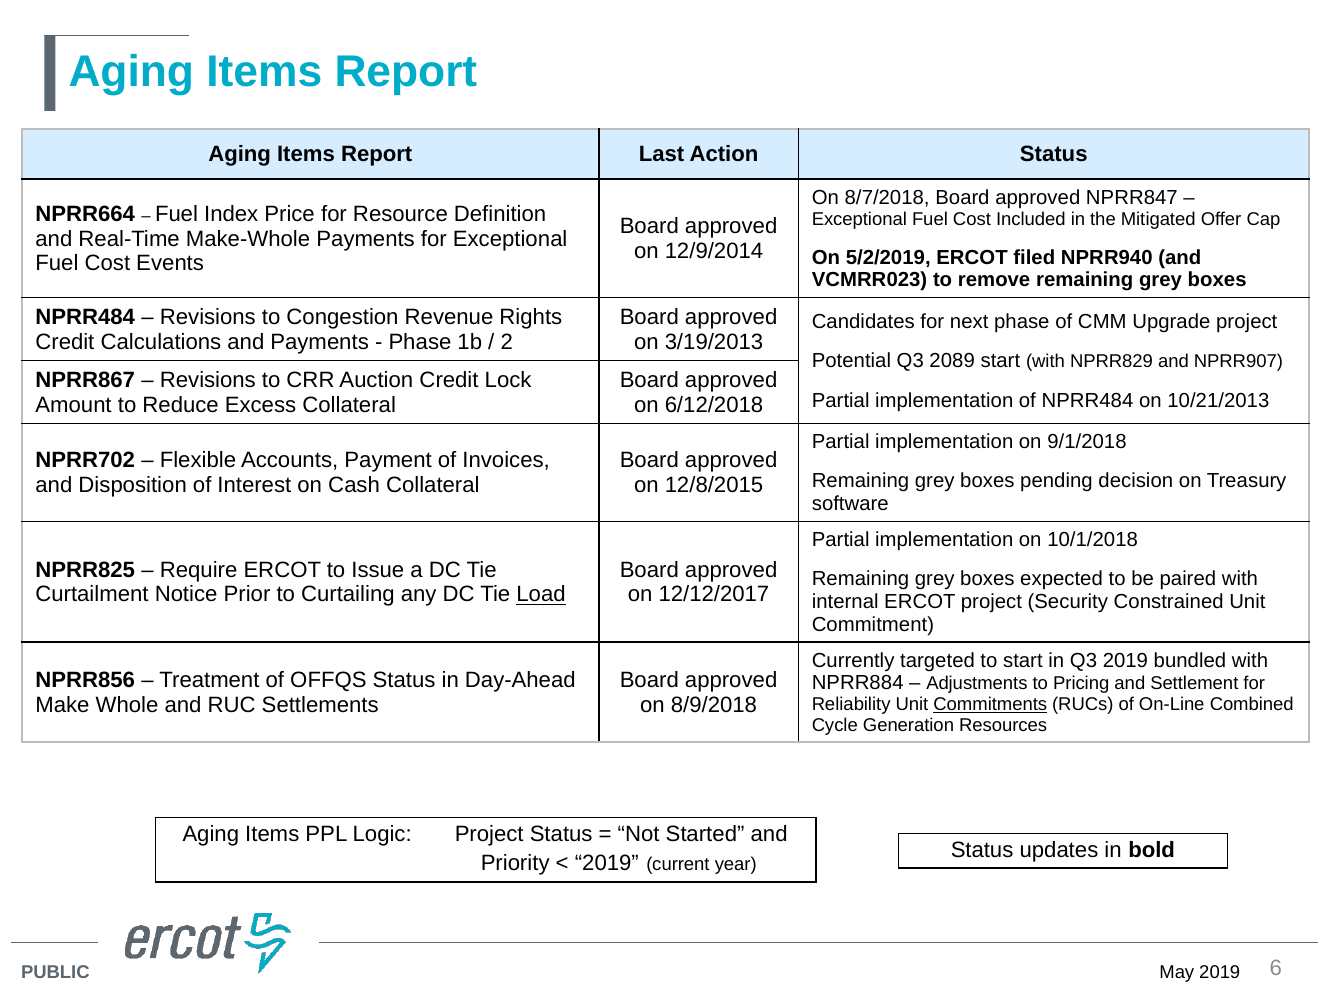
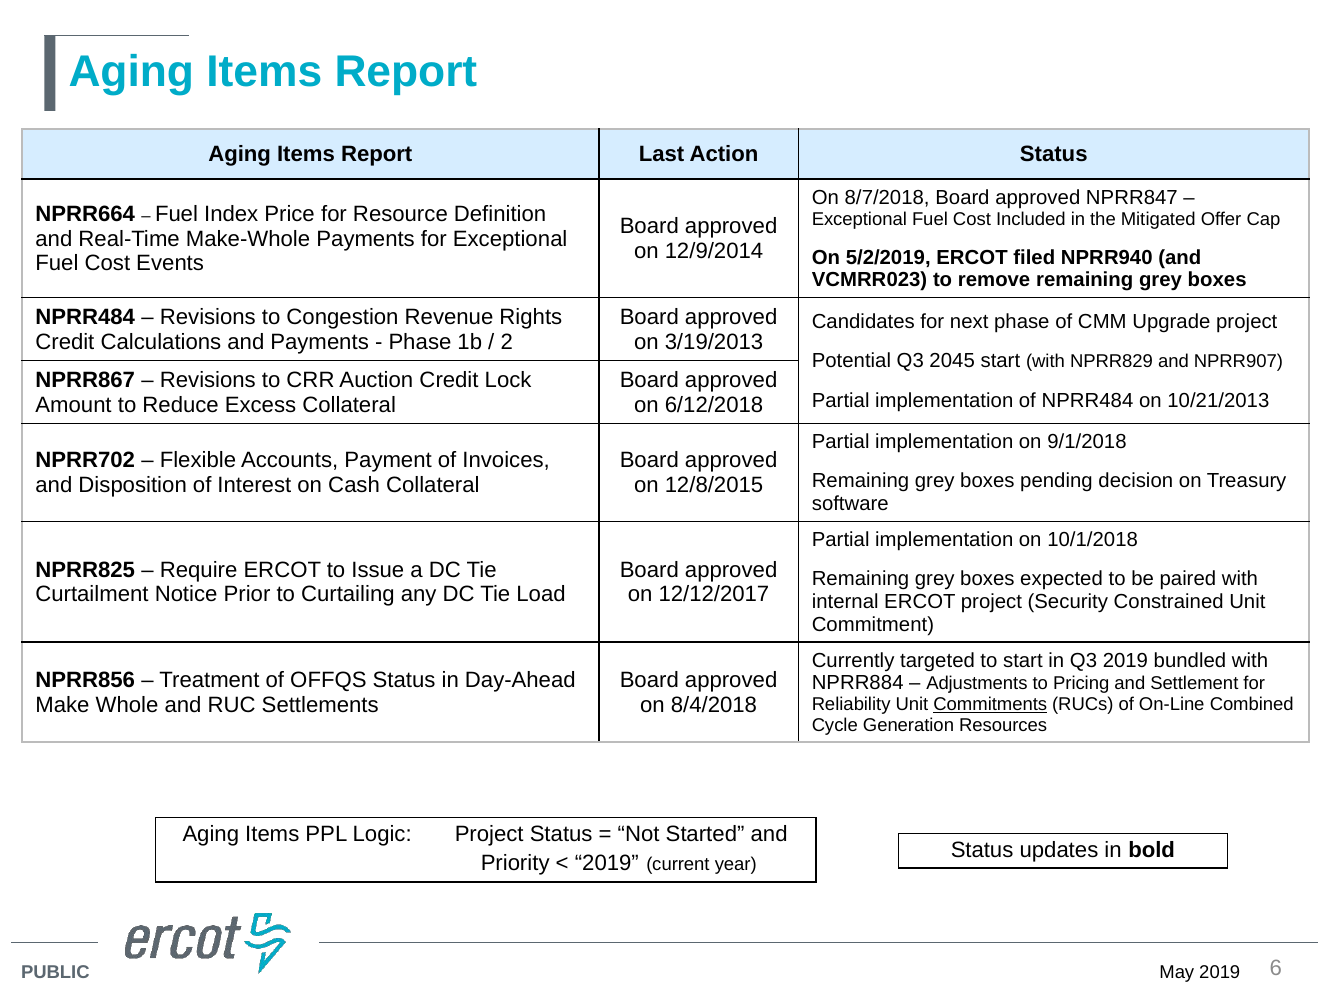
2089: 2089 -> 2045 (952, 361)
Load underline: present -> none (541, 595)
8/9/2018: 8/9/2018 -> 8/4/2018 (714, 705)
